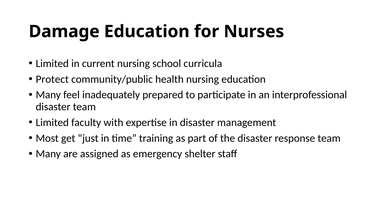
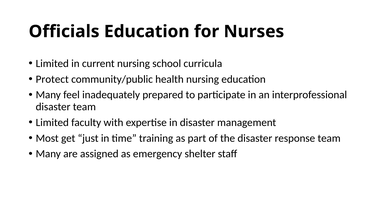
Damage: Damage -> Officials (64, 32)
